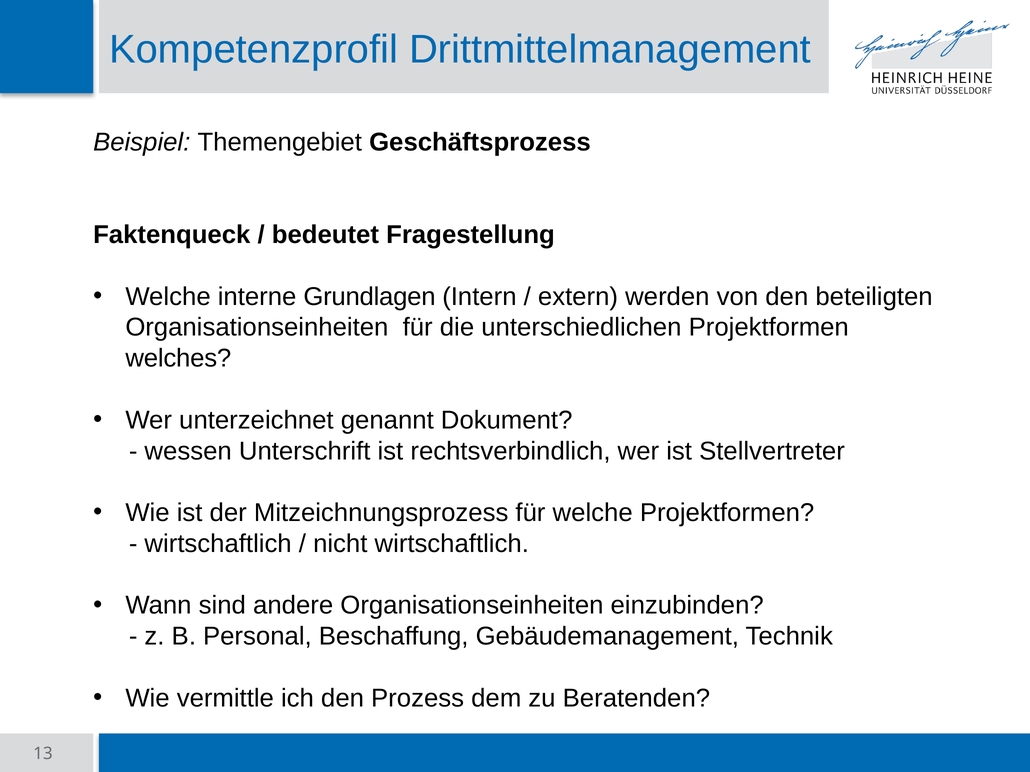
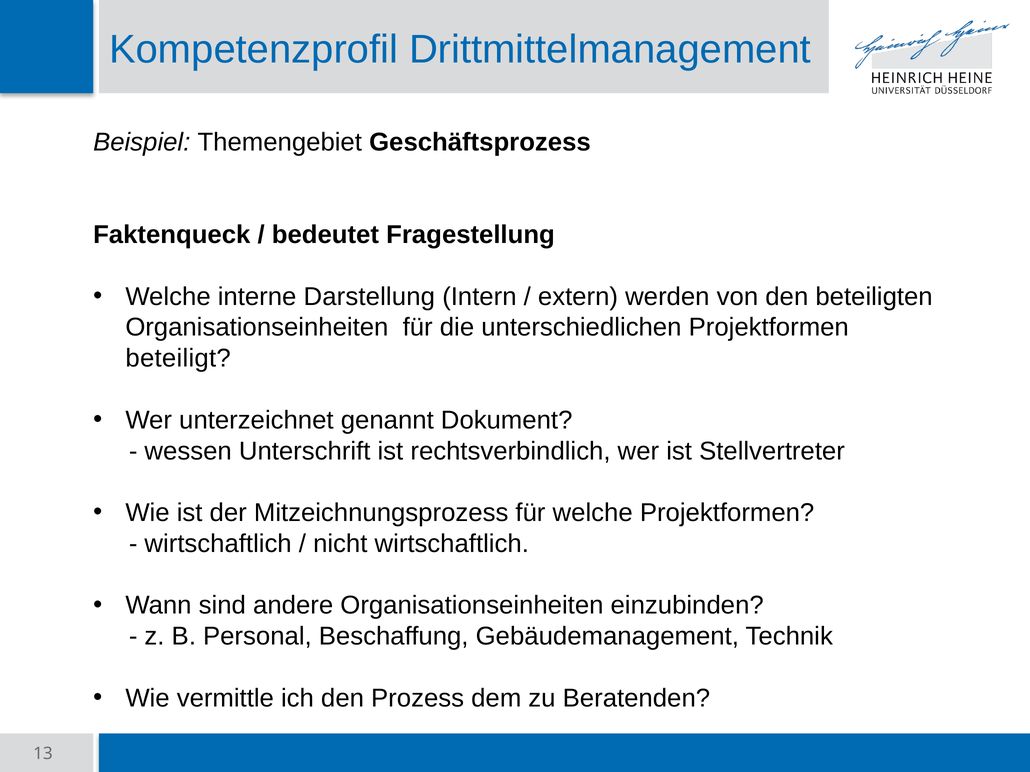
Grundlagen: Grundlagen -> Darstellung (369, 297)
welches: welches -> beteiligt (178, 359)
